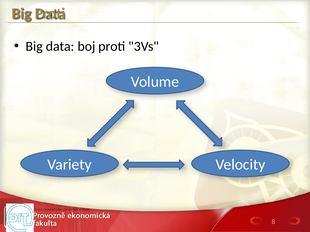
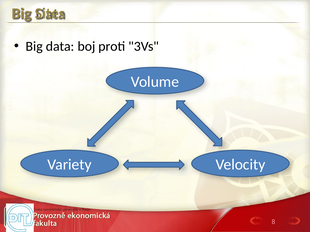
Big Proti: Proti -> Sites (50, 13)
